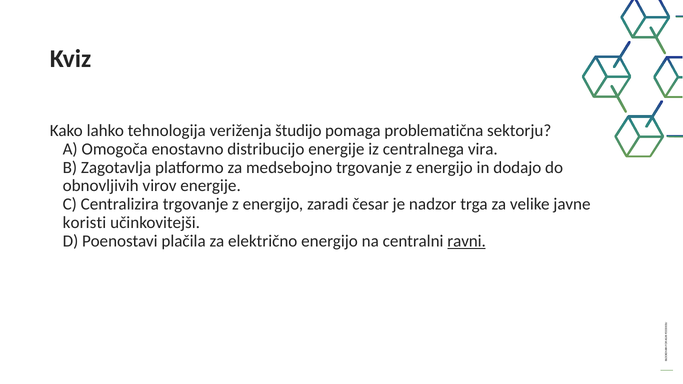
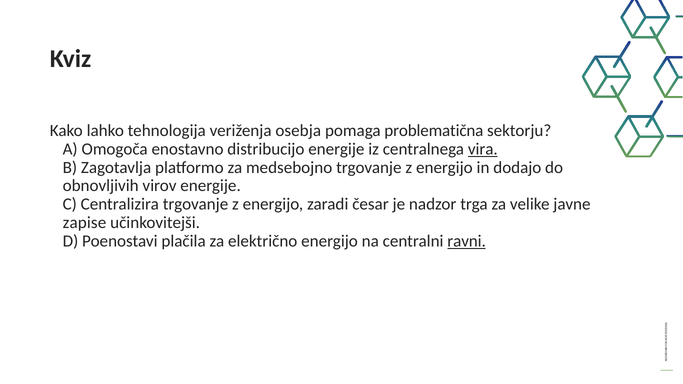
študijo: študijo -> osebja (298, 131)
vira underline: none -> present (483, 149)
koristi: koristi -> zapise (84, 223)
